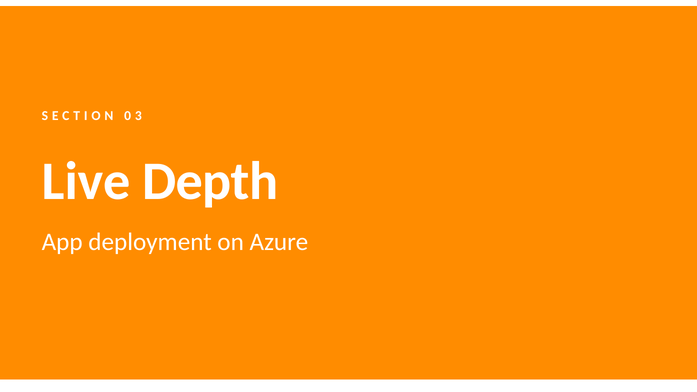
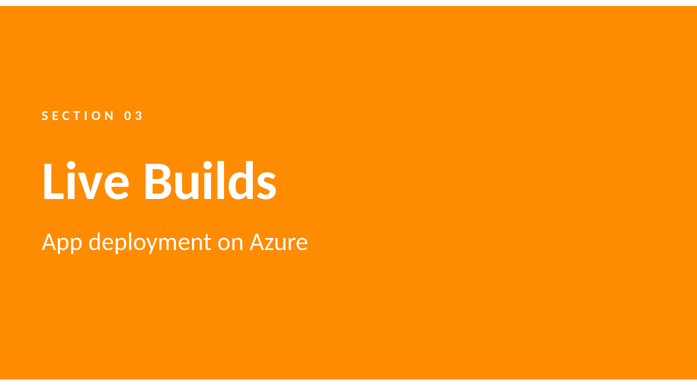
Depth: Depth -> Builds (210, 181)
